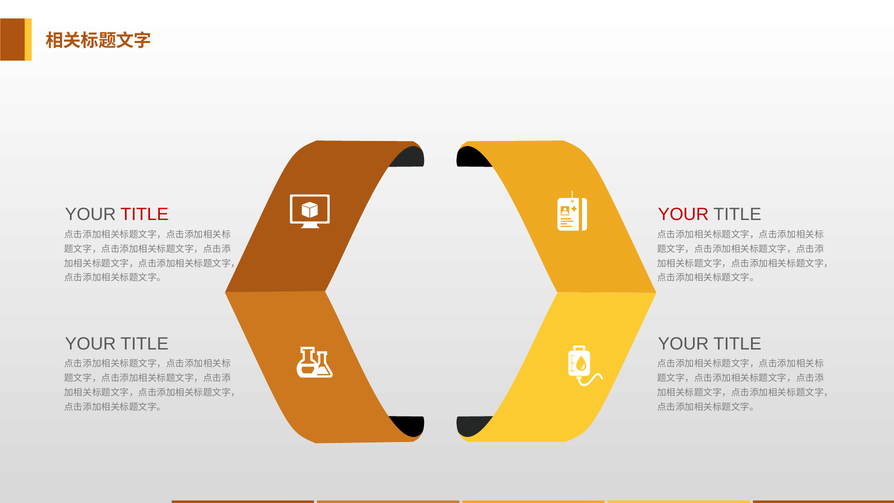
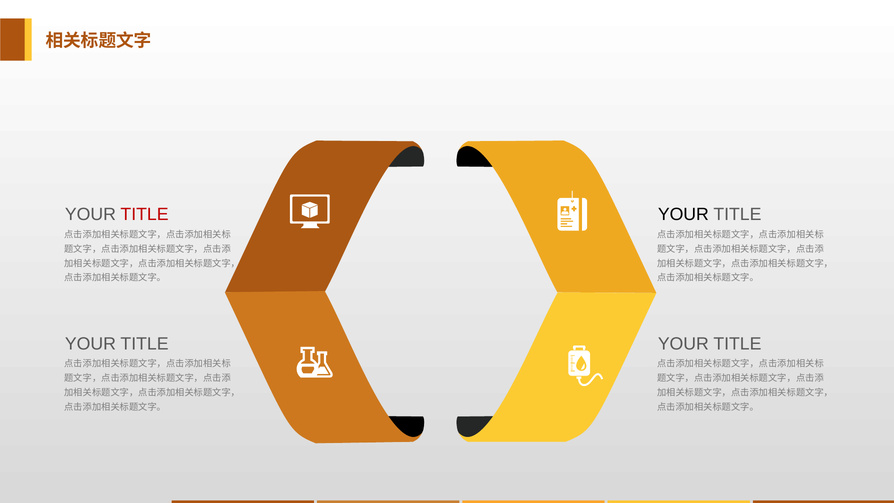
YOUR colour: red -> black (683, 214)
